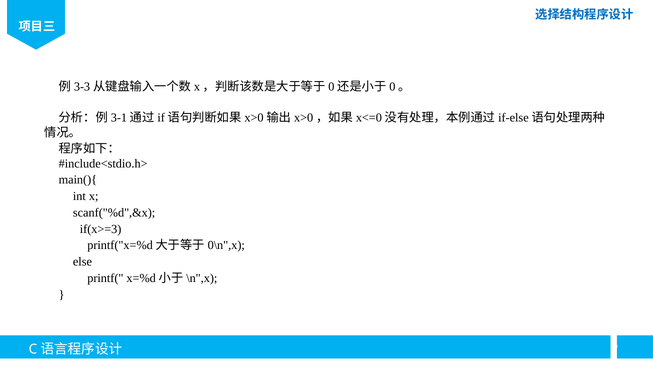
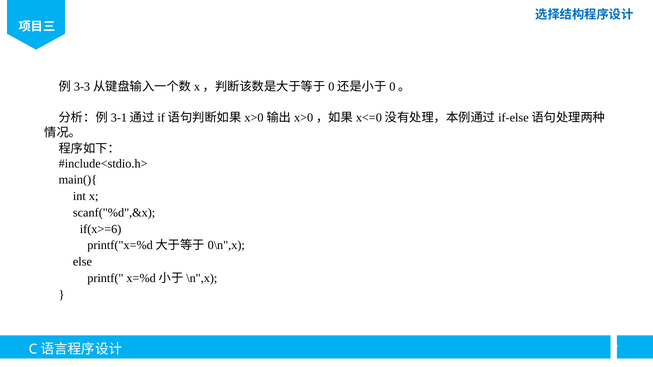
if(x>=3: if(x>=3 -> if(x>=6 (101, 229)
